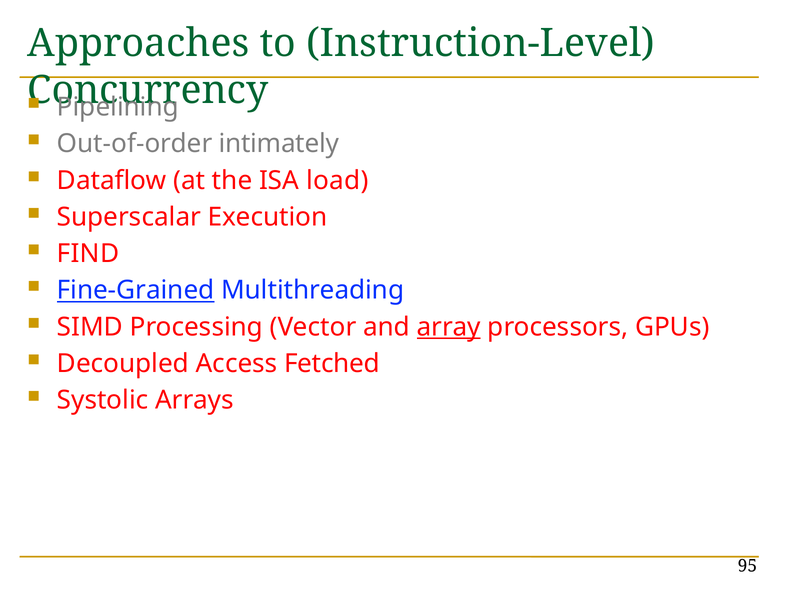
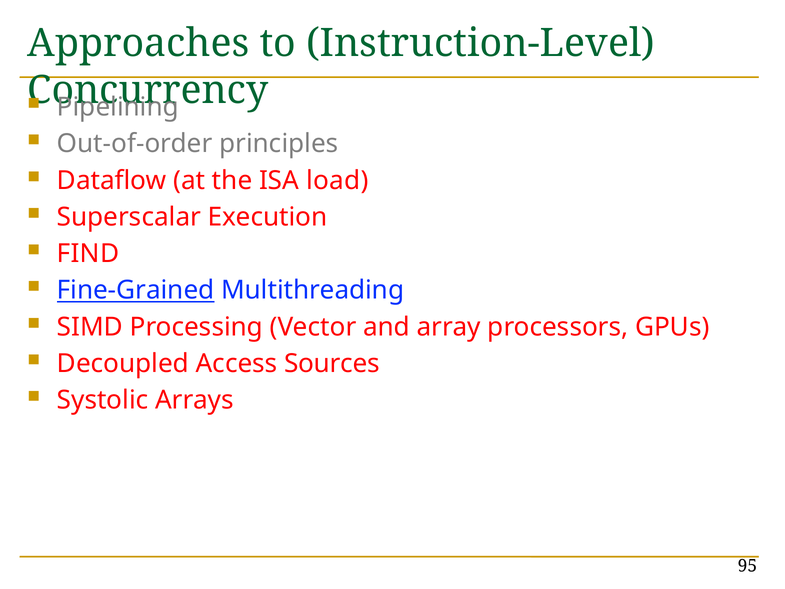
intimately: intimately -> principles (279, 144)
array underline: present -> none (449, 327)
Fetched: Fetched -> Sources (332, 363)
